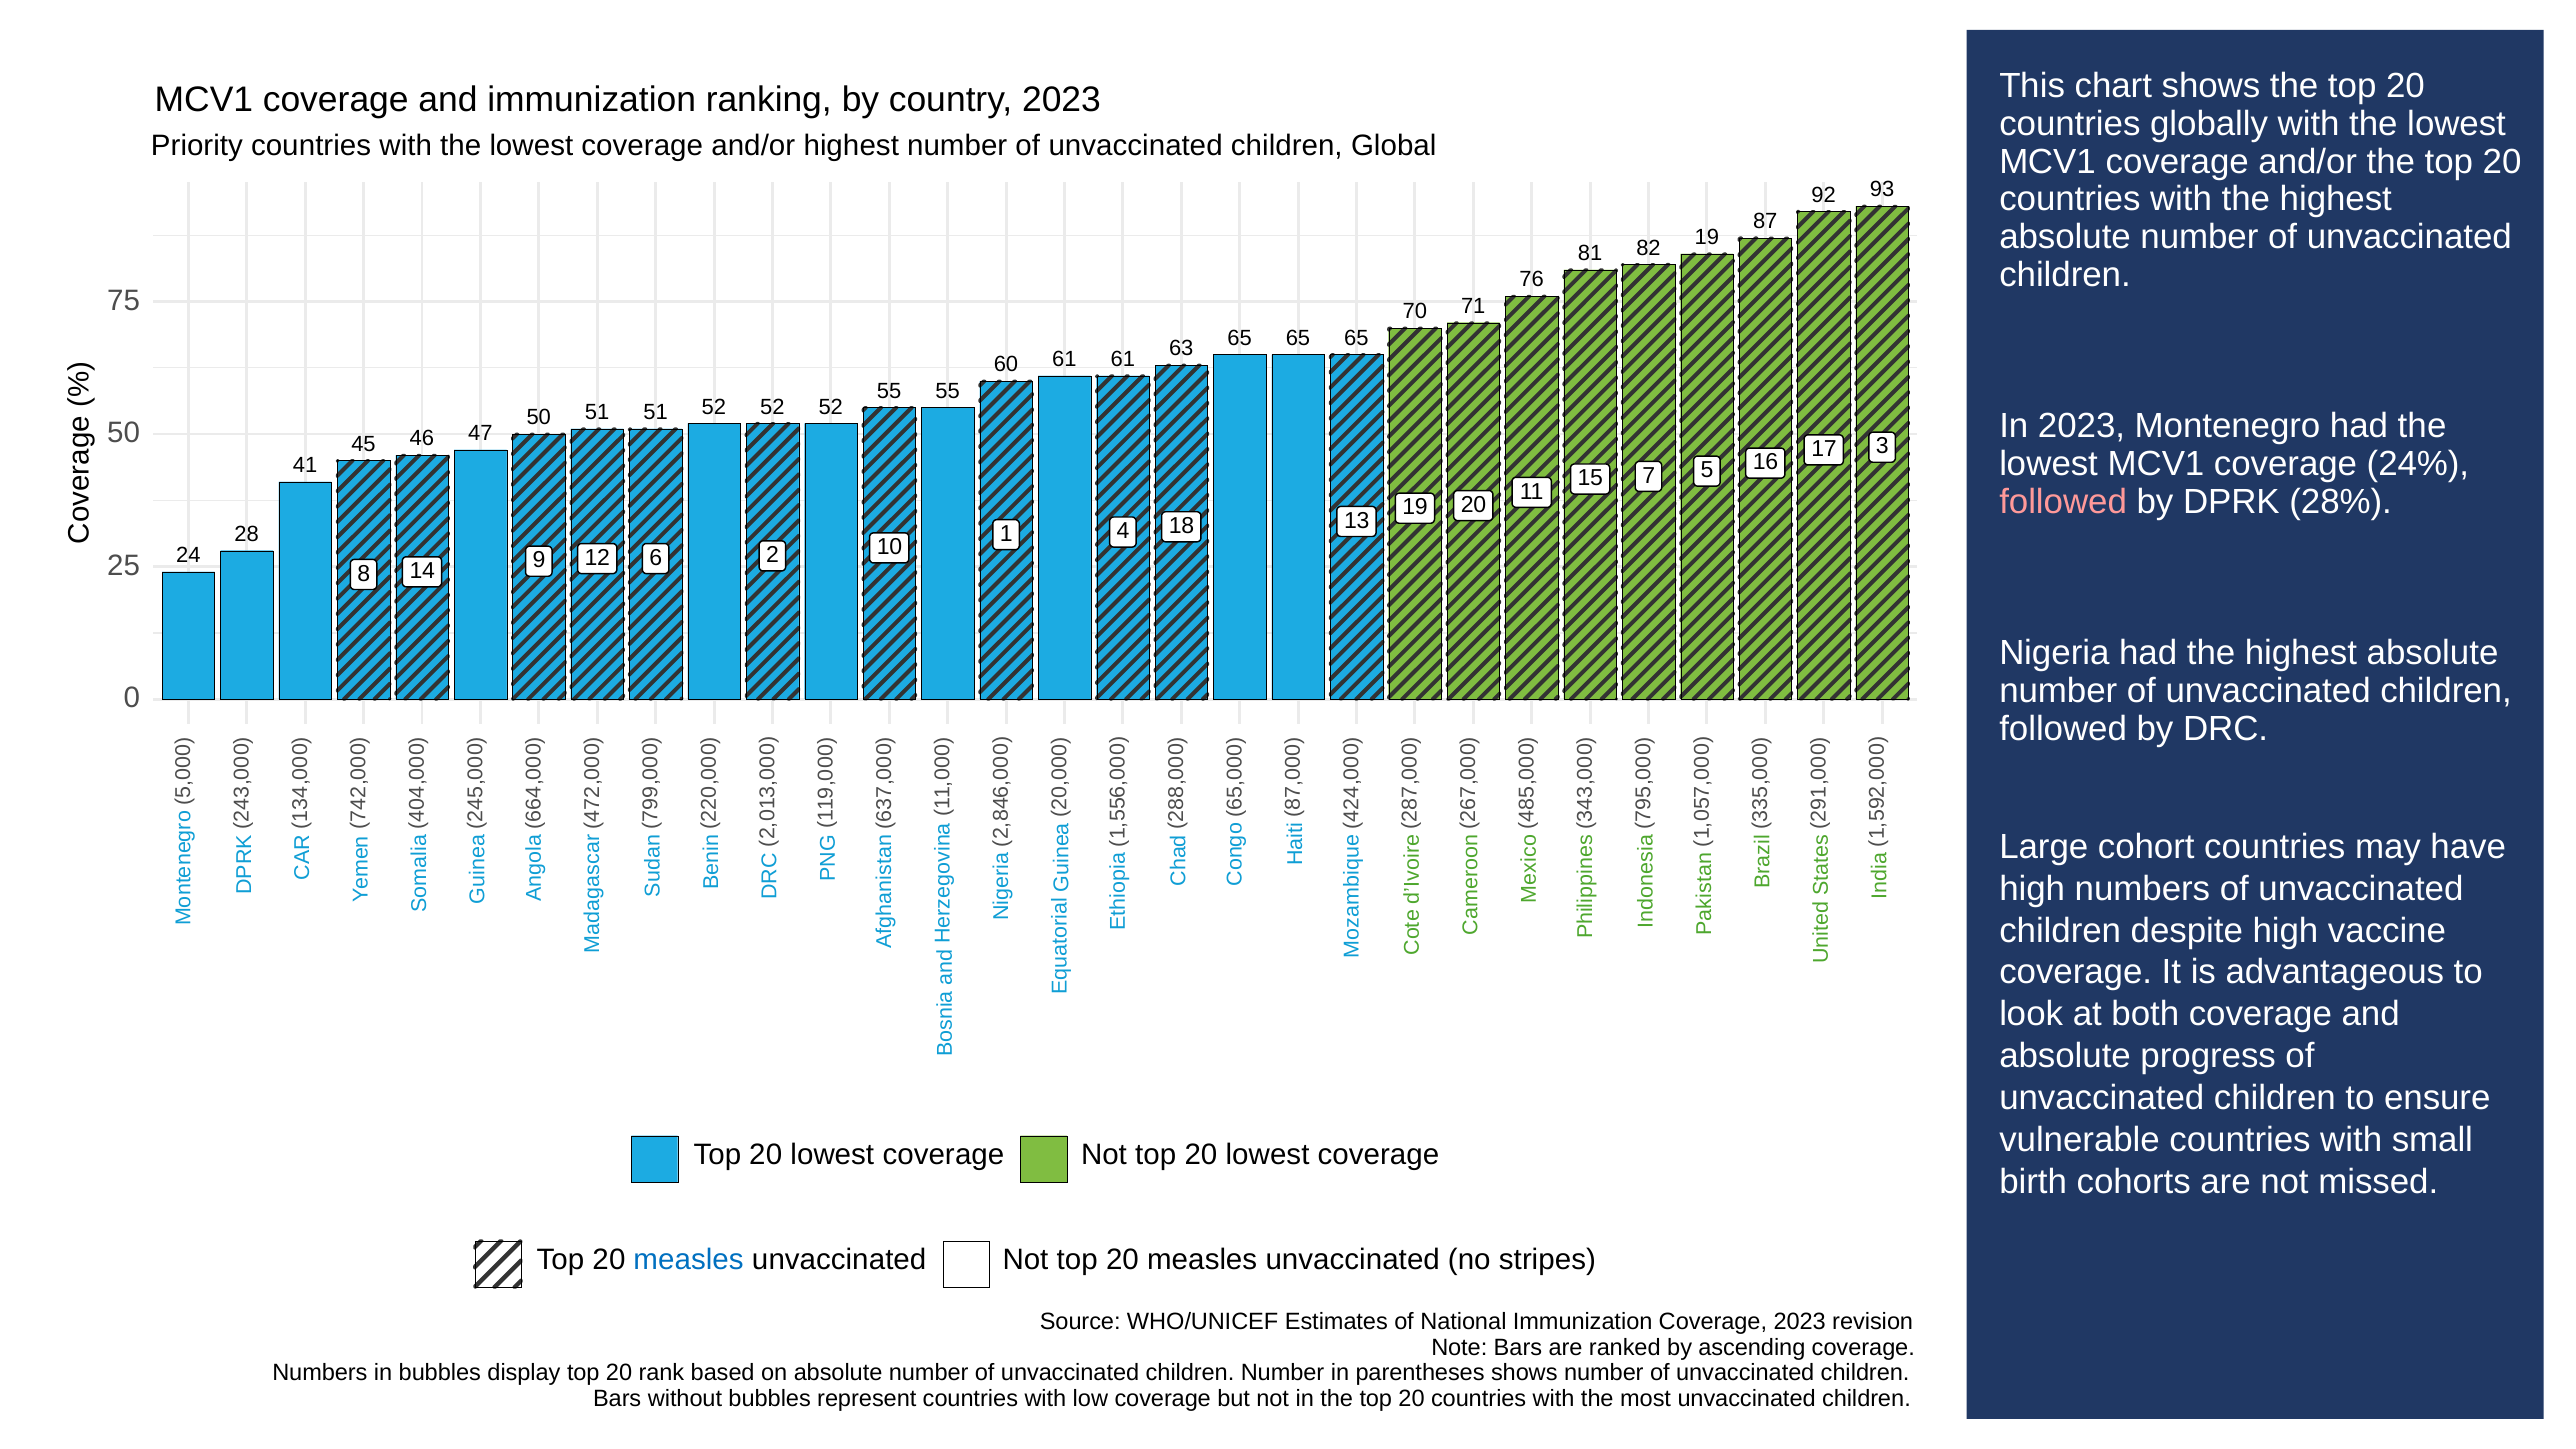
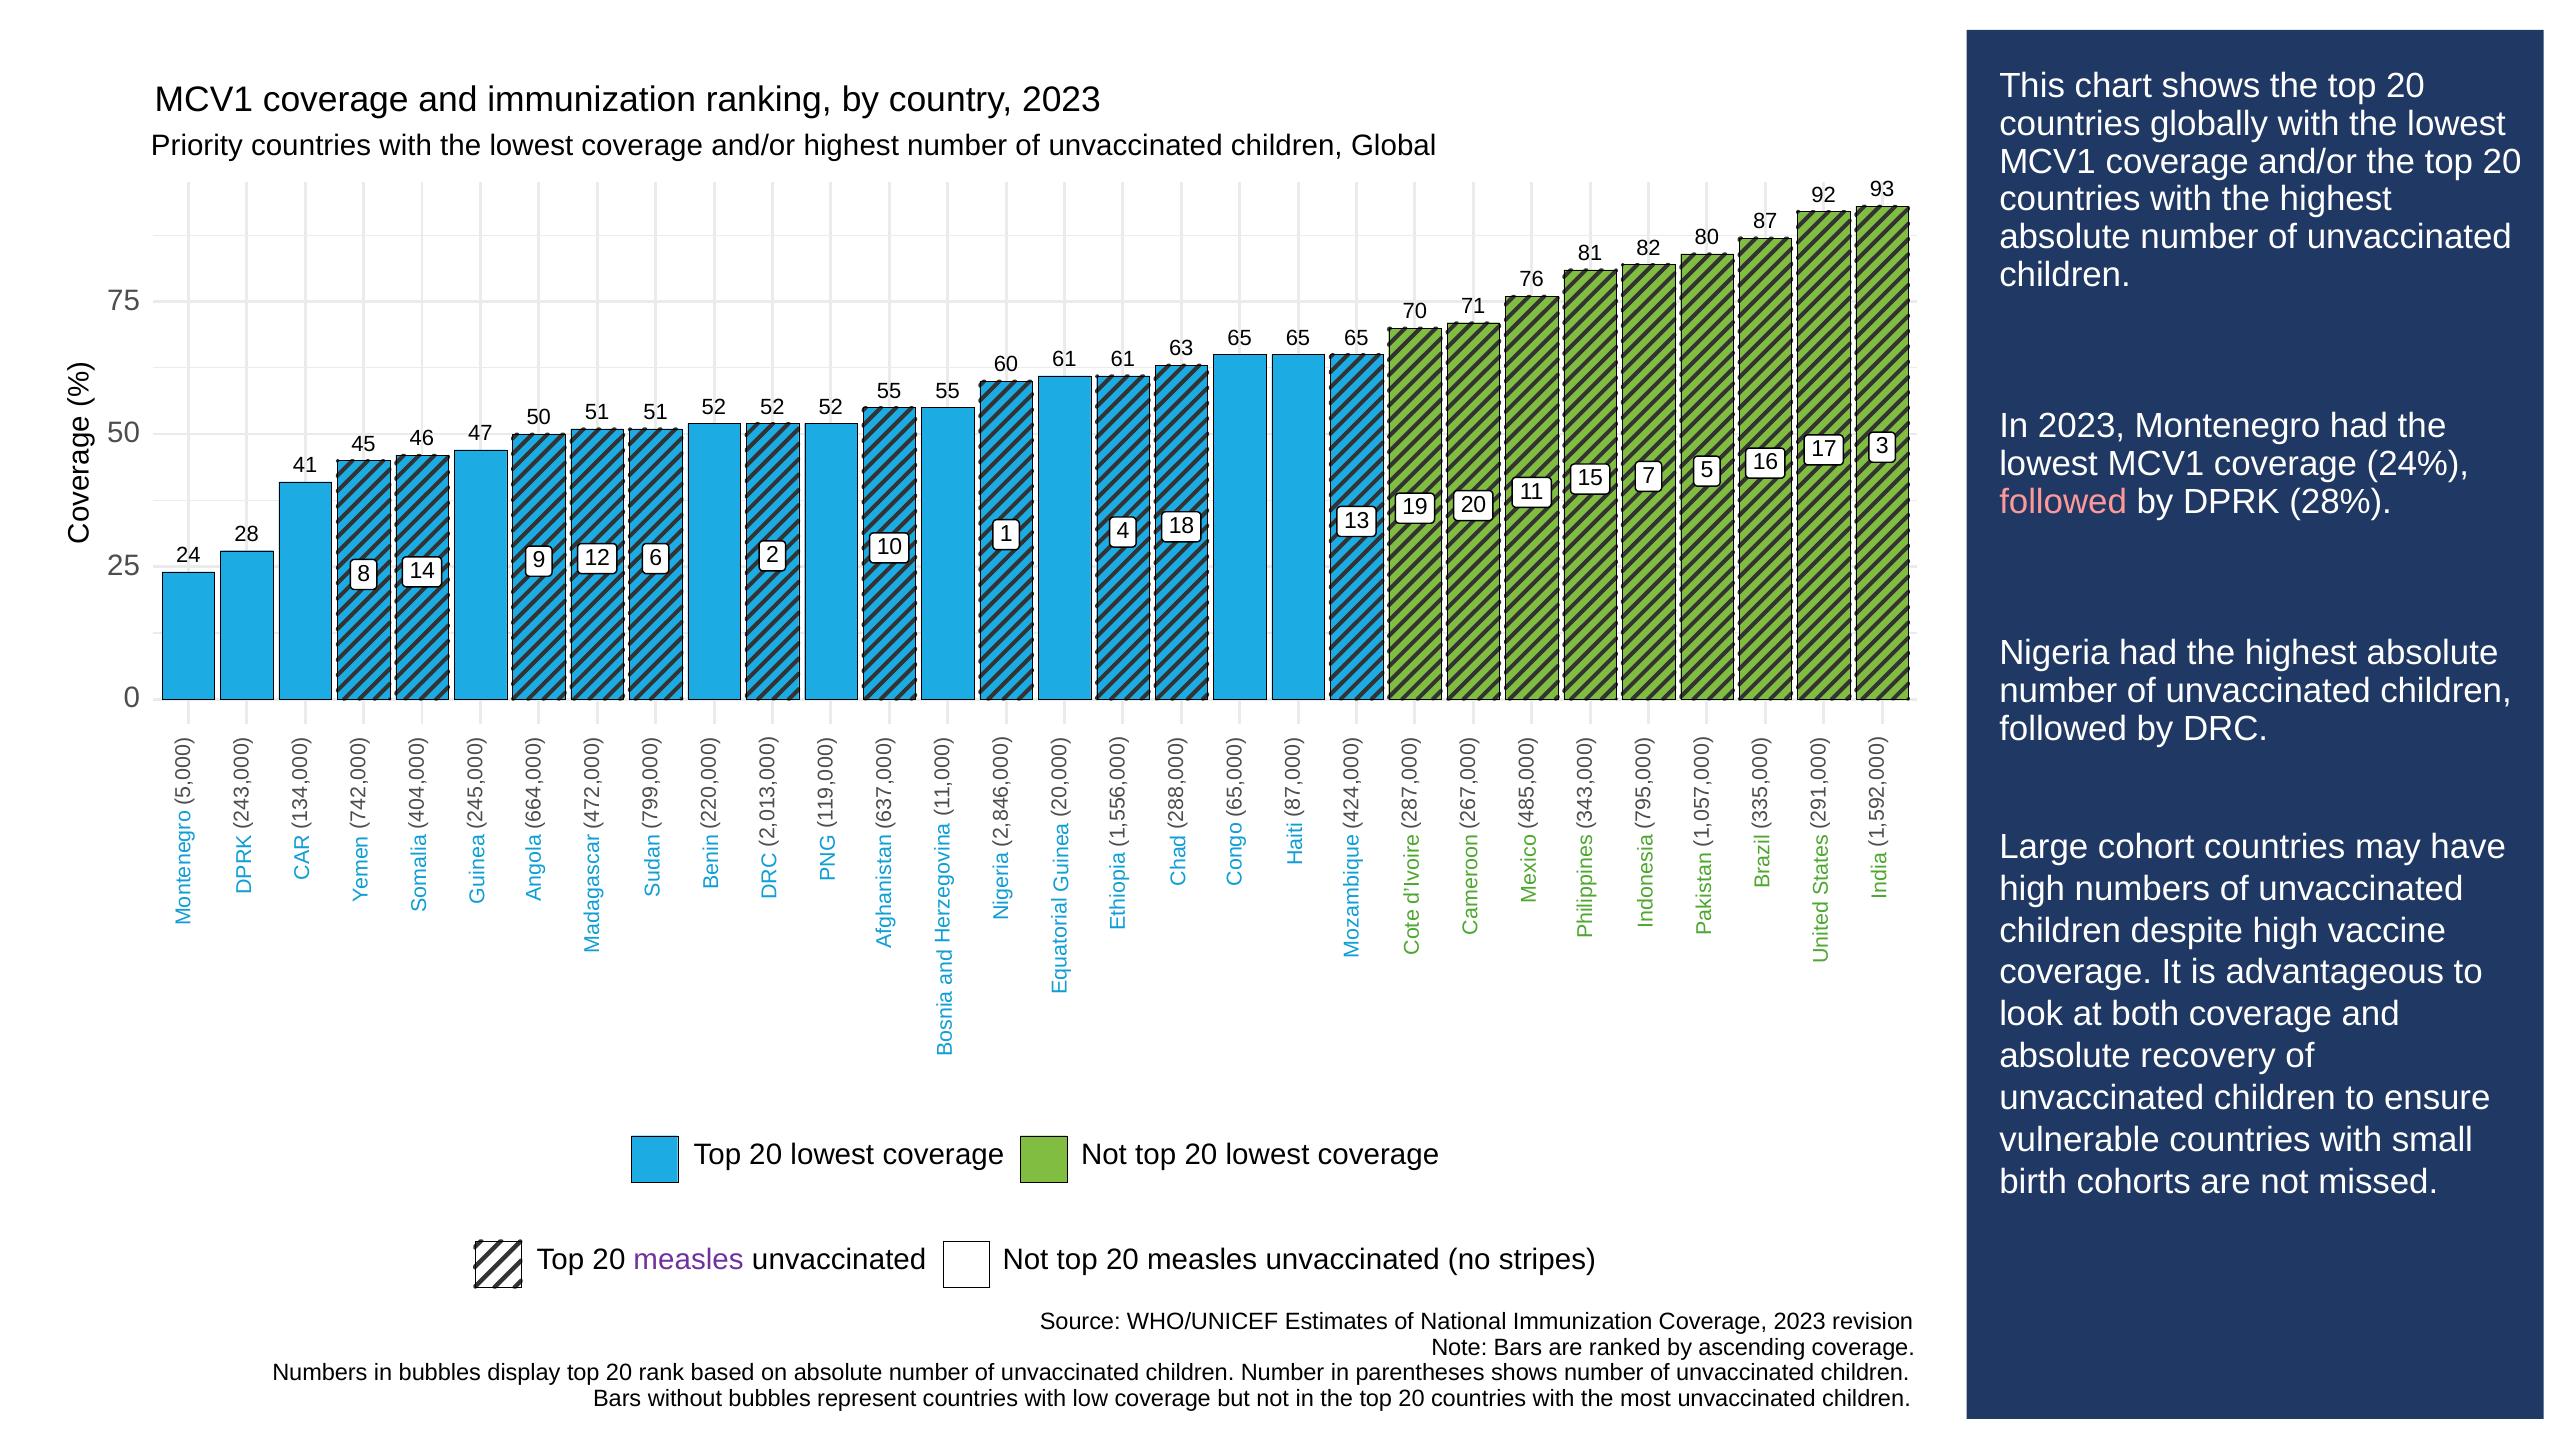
82 19: 19 -> 80 (1707, 237)
progress: progress -> recovery (2208, 1056)
measles colour: blue -> purple (689, 1260)
